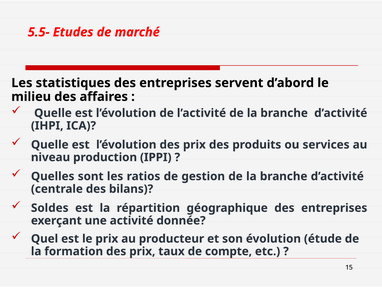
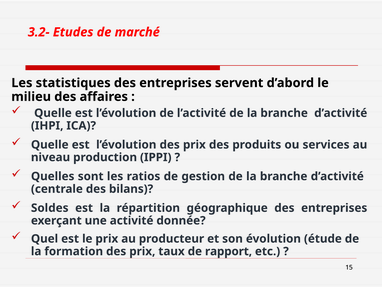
5.5-: 5.5- -> 3.2- (39, 32)
compte: compte -> rapport (229, 251)
